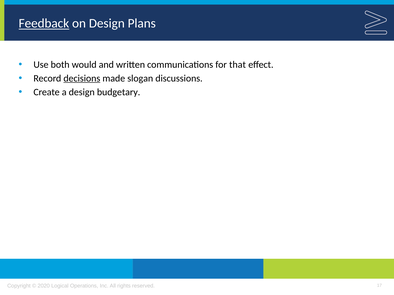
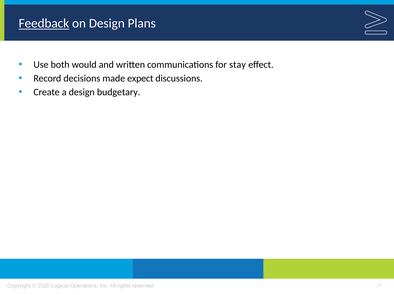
that: that -> stay (238, 65)
decisions underline: present -> none (82, 78)
slogan: slogan -> expect (140, 78)
